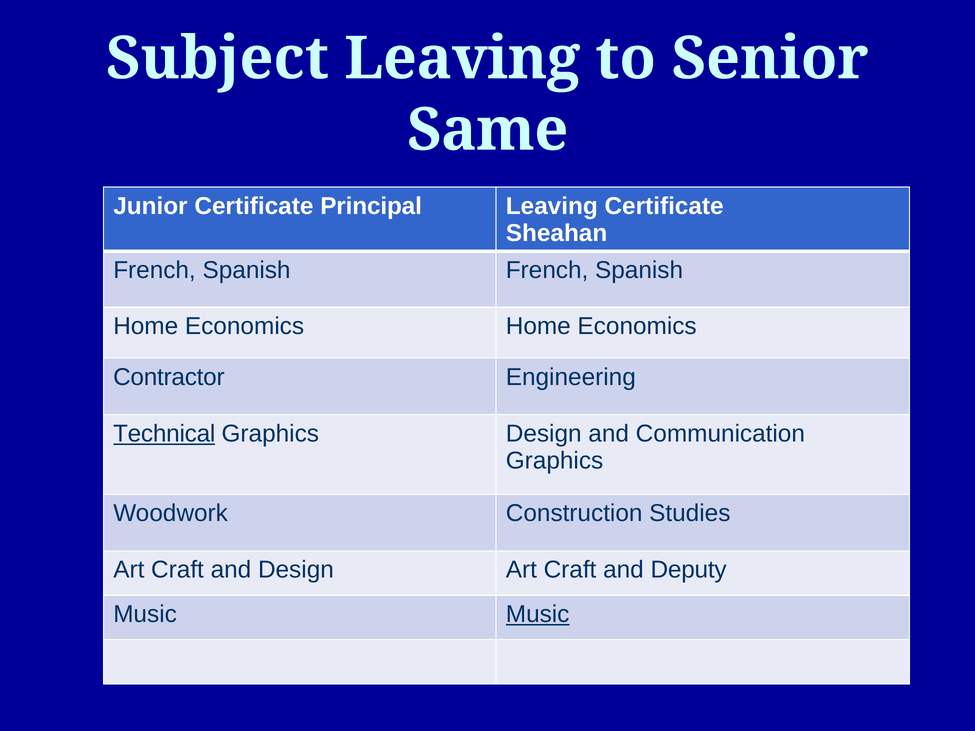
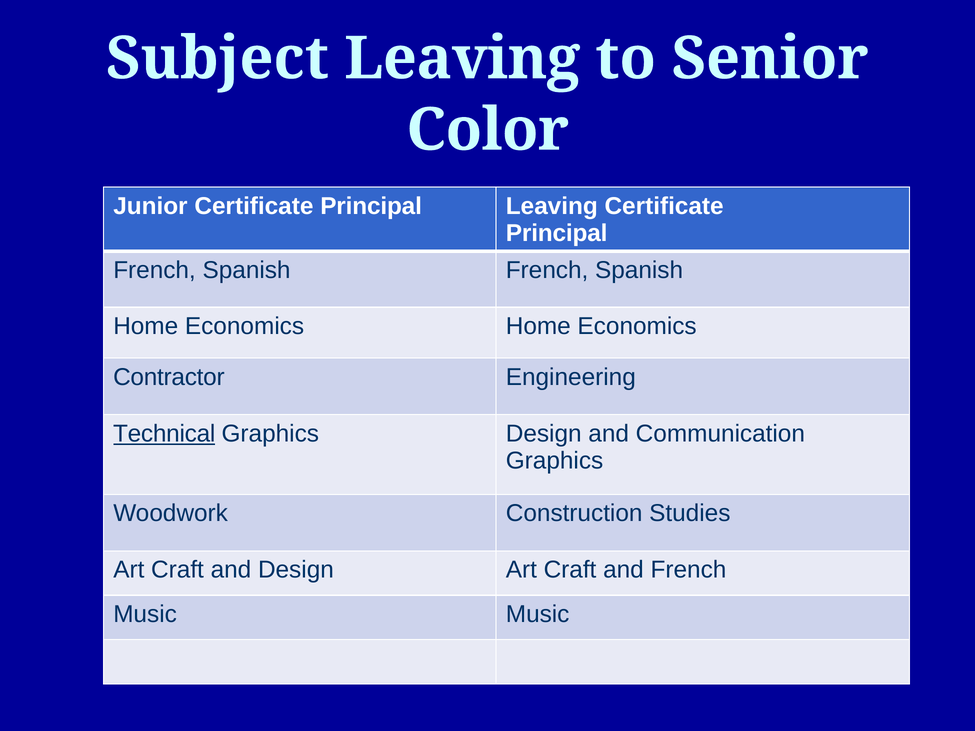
Same: Same -> Color (488, 130)
Sheahan: Sheahan -> Principal (557, 233)
and Deputy: Deputy -> French (688, 570)
Music underline: present -> none (538, 614)
